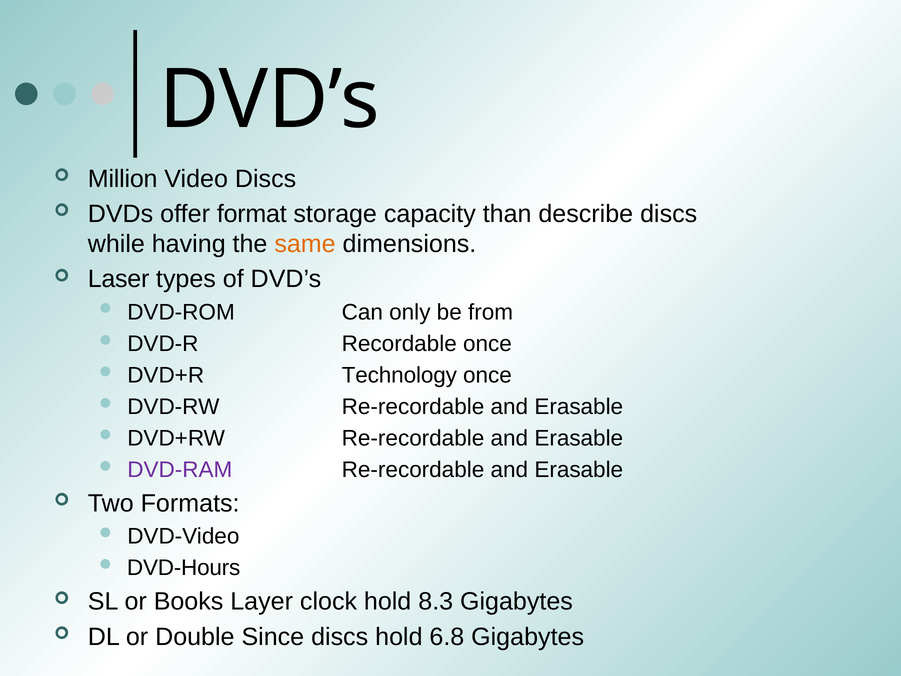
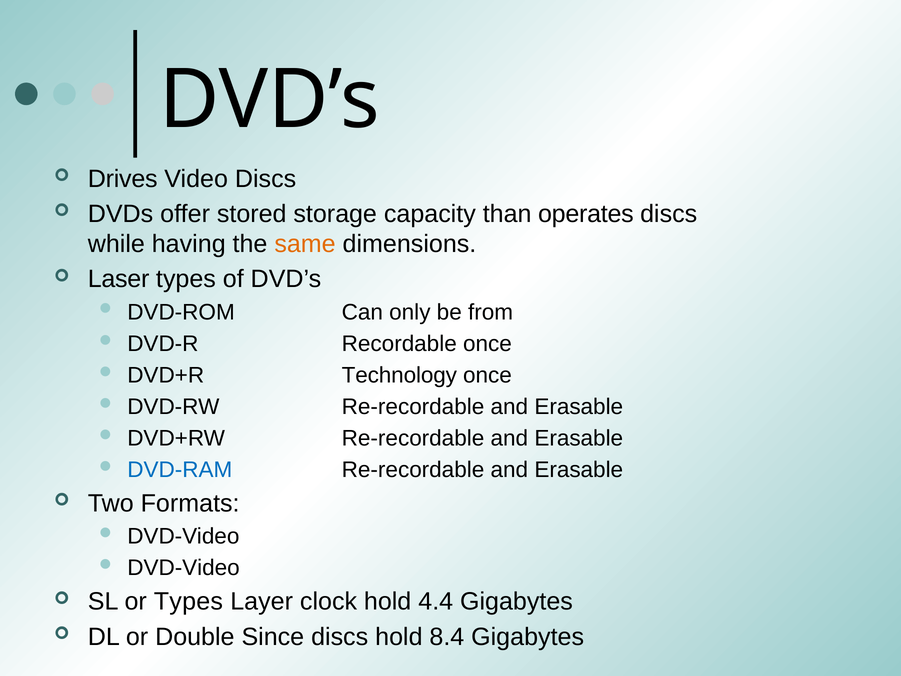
Million: Million -> Drives (123, 179)
format: format -> stored (252, 214)
describe: describe -> operates (586, 214)
DVD-RAM colour: purple -> blue (180, 470)
DVD-Hours: DVD-Hours -> DVD-Video (184, 568)
or Books: Books -> Types (188, 601)
8.3: 8.3 -> 4.4 (436, 601)
6.8: 6.8 -> 8.4 (447, 637)
